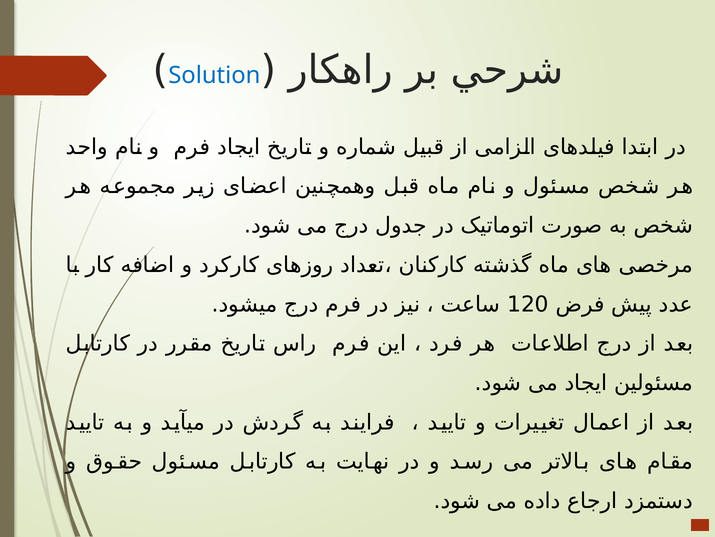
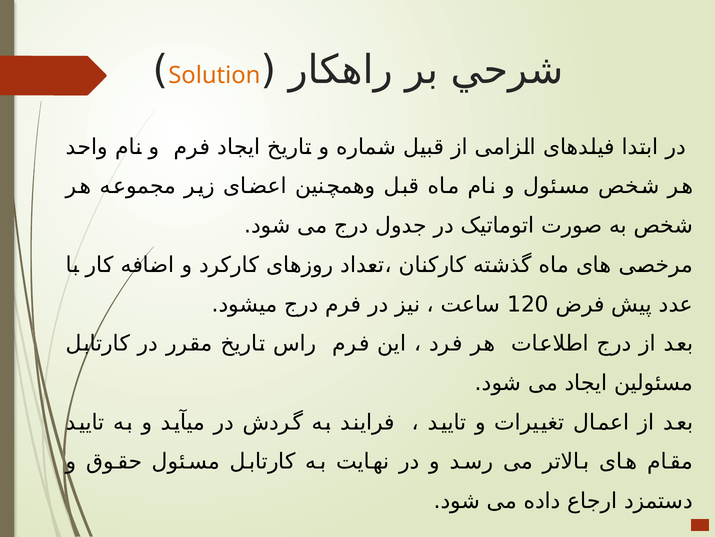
Solution colour: blue -> orange (214, 75)
